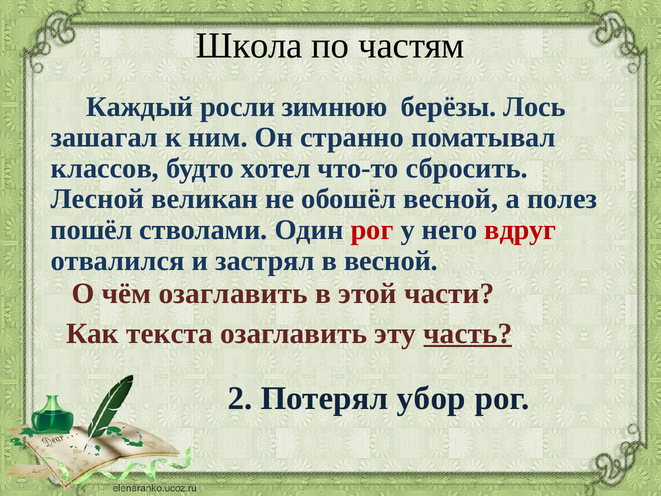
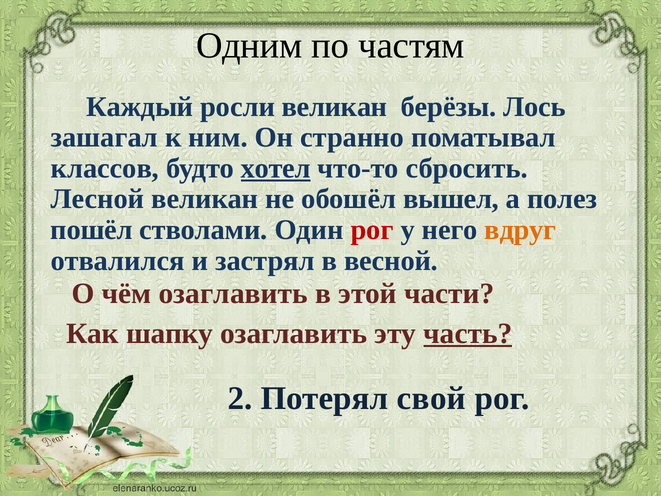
Школа: Школа -> Одним (249, 45)
росли зимнюю: зимнюю -> великан (335, 107)
хотел underline: none -> present (276, 168)
обошёл весной: весной -> вышел (451, 199)
вдруг colour: red -> orange (520, 230)
текста: текста -> шапку (170, 333)
убор: убор -> свой (431, 398)
